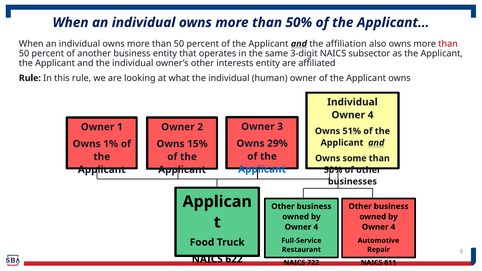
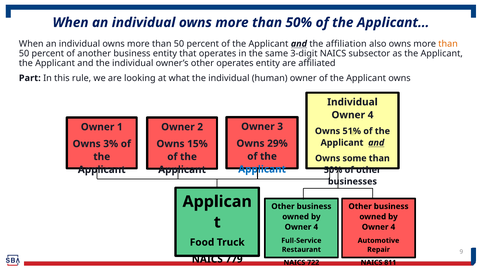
than colour: red -> orange (448, 44)
other interests: interests -> operates (235, 63)
Rule: Rule -> Part (30, 78)
1%: 1% -> 3% (111, 144)
622: 622 -> 779 (234, 259)
